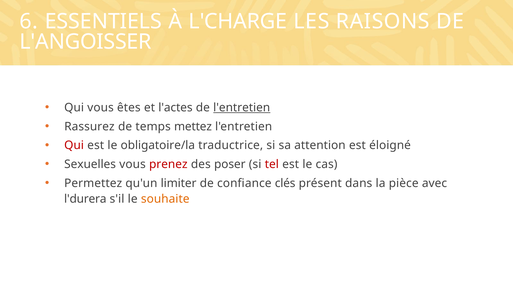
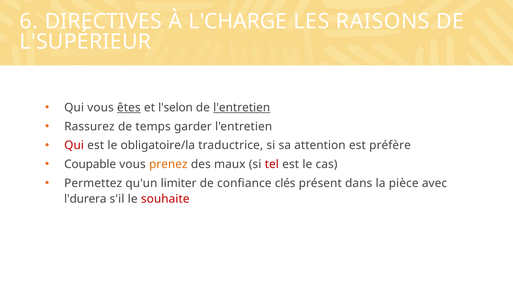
ESSENTIELS: ESSENTIELS -> DIRECTIVES (103, 21)
L'ANGOISSER: L'ANGOISSER -> L'SUPÉRIEUR (85, 42)
êtes underline: none -> present (129, 107)
l'actes: l'actes -> l'selon (176, 107)
mettez: mettez -> garder (193, 126)
éloigné: éloigné -> préfère (390, 145)
Sexuelles: Sexuelles -> Coupable (90, 164)
prenez colour: red -> orange (168, 164)
poser: poser -> maux (230, 164)
souhaite colour: orange -> red (165, 199)
